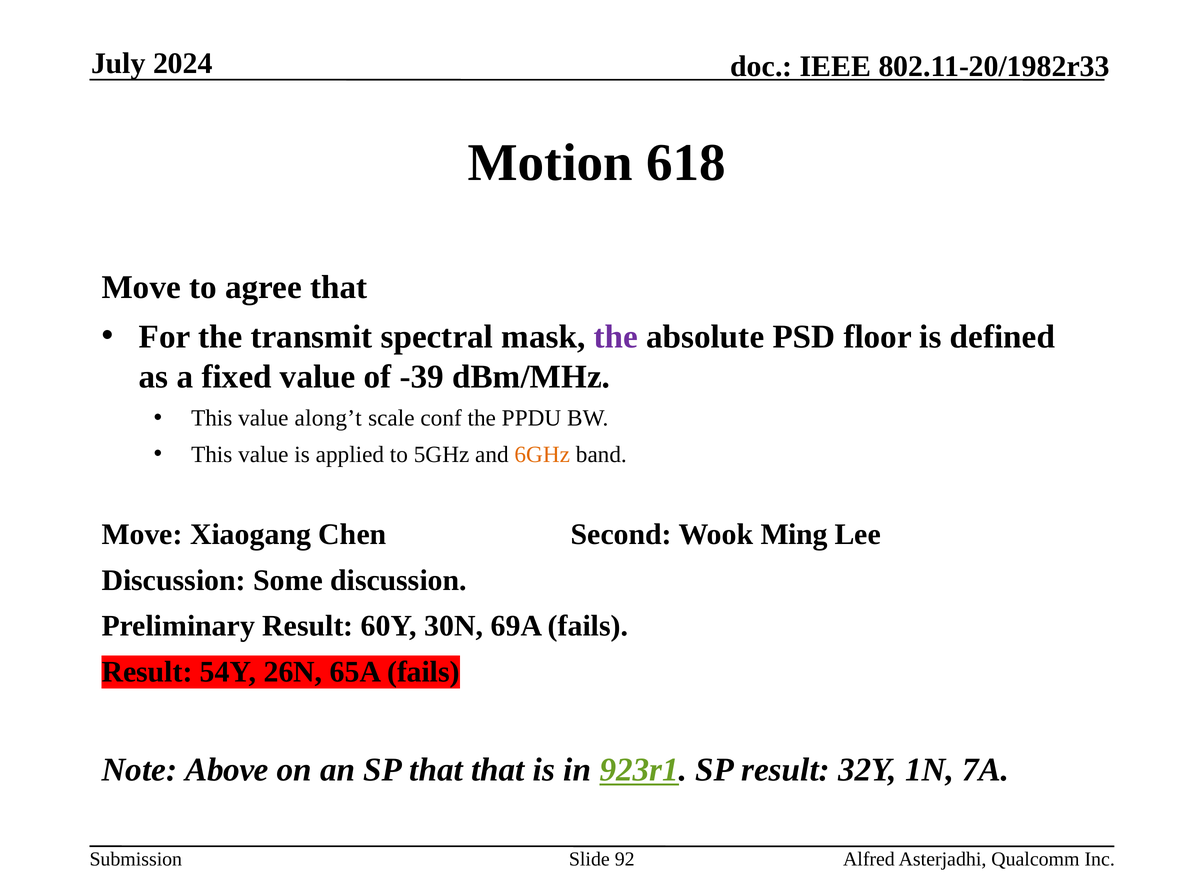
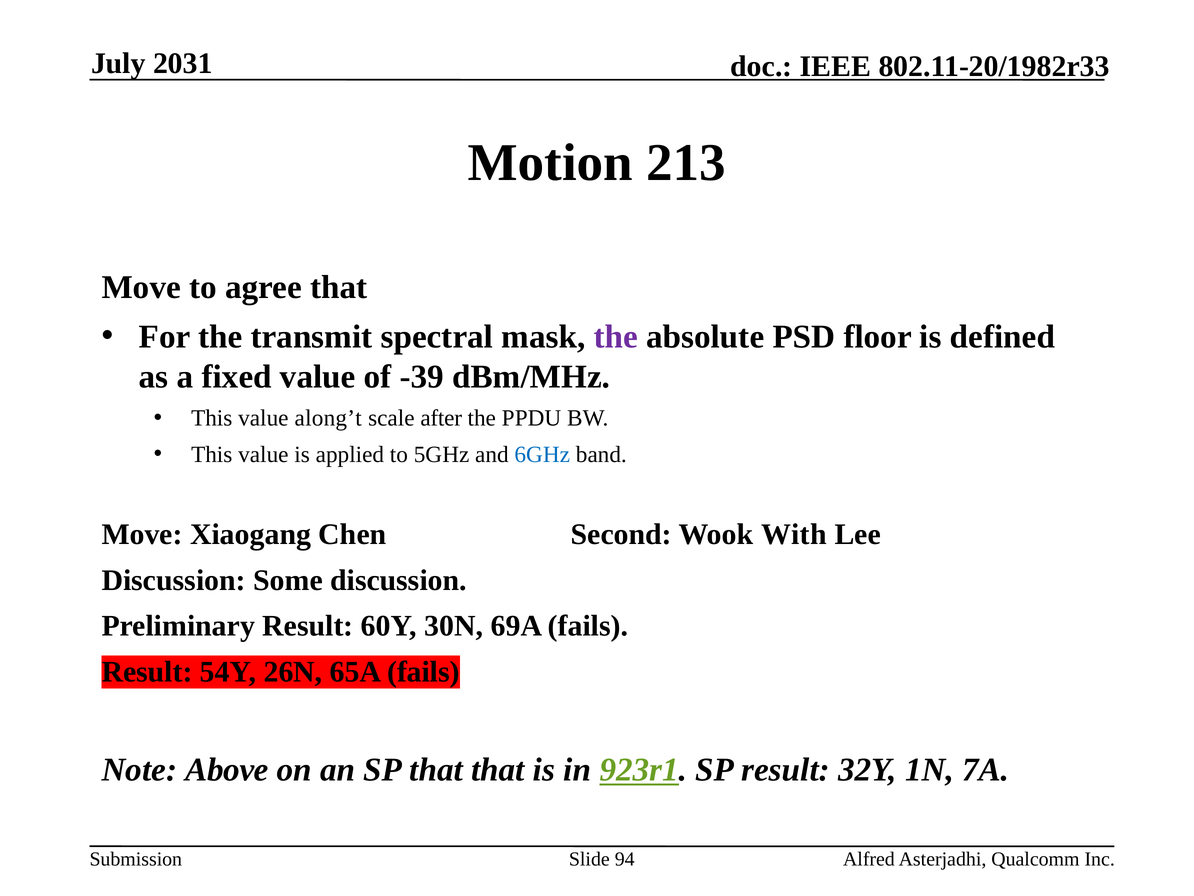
2024: 2024 -> 2031 (183, 63)
618: 618 -> 213 (686, 163)
conf: conf -> after (441, 418)
6GHz colour: orange -> blue (542, 454)
Ming: Ming -> With (794, 534)
92: 92 -> 94 (625, 859)
